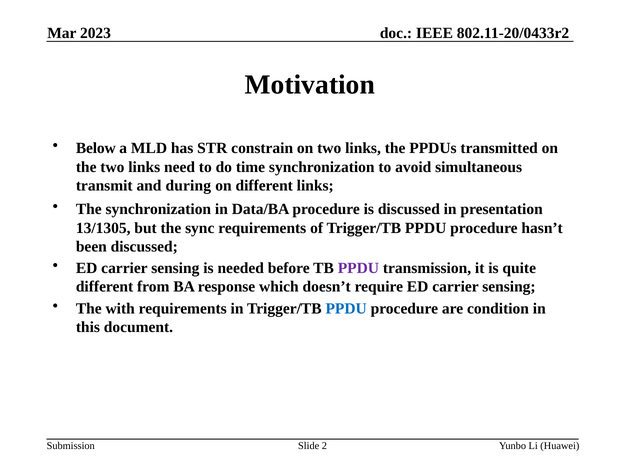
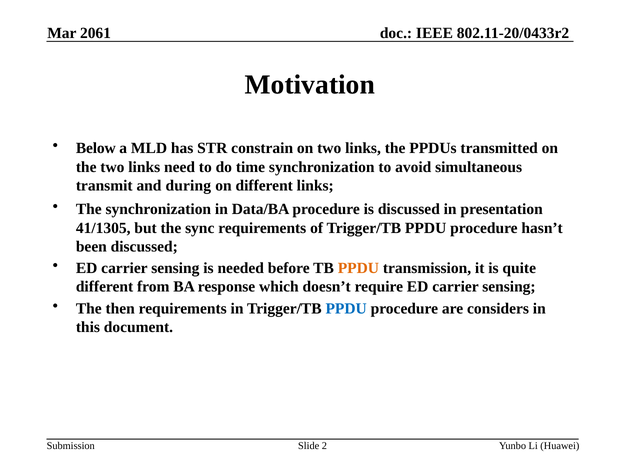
2023: 2023 -> 2061 (95, 33)
13/1305: 13/1305 -> 41/1305 (103, 228)
PPDU colour: purple -> orange (358, 268)
with: with -> then (120, 309)
condition: condition -> considers (498, 309)
